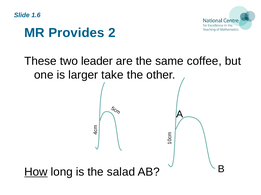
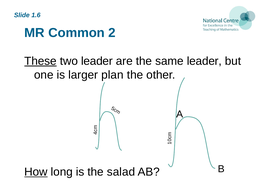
Provides: Provides -> Common (76, 33)
These underline: none -> present (40, 61)
same coffee: coffee -> leader (204, 61)
take: take -> plan (112, 75)
